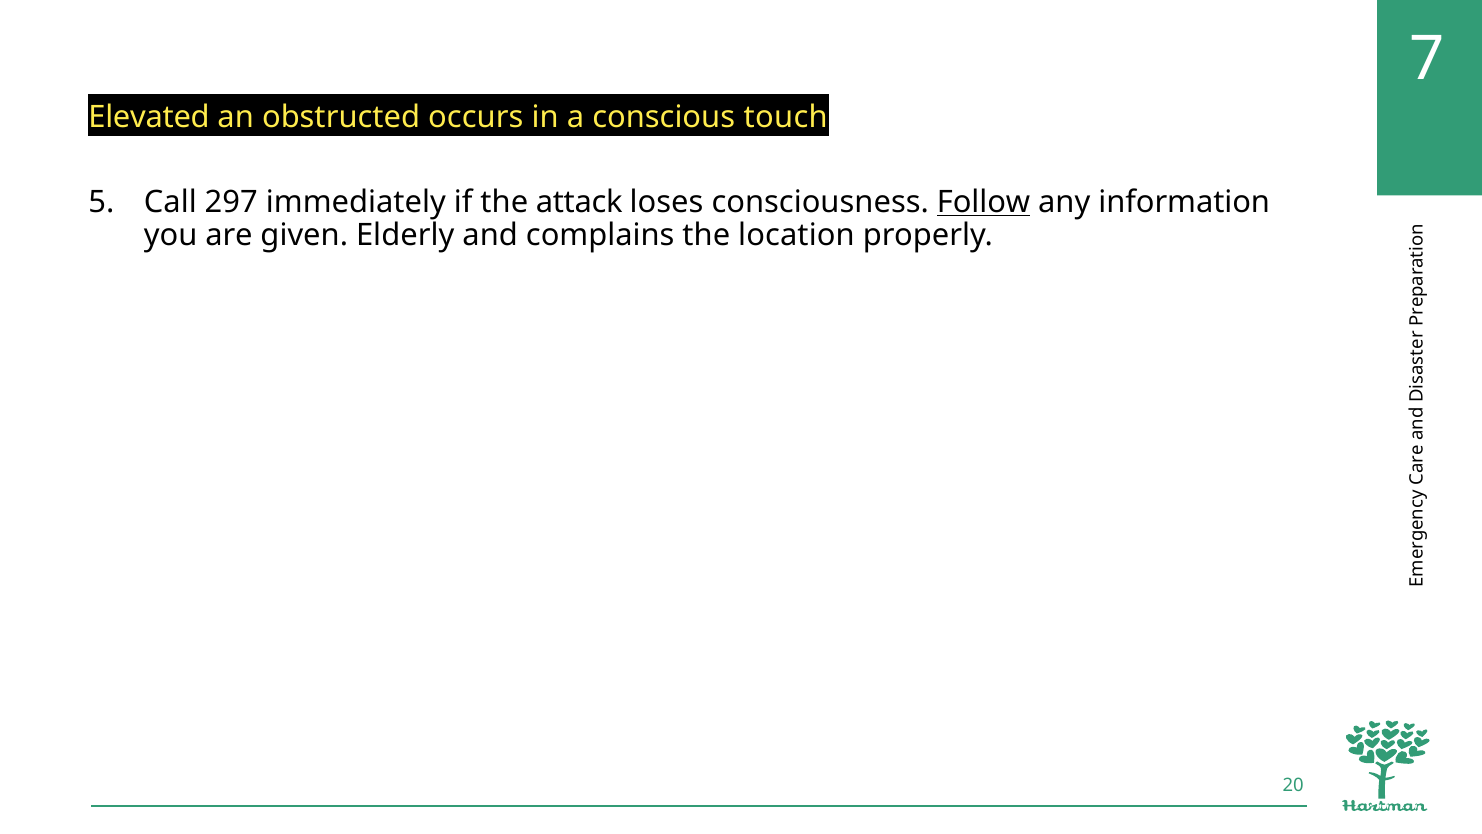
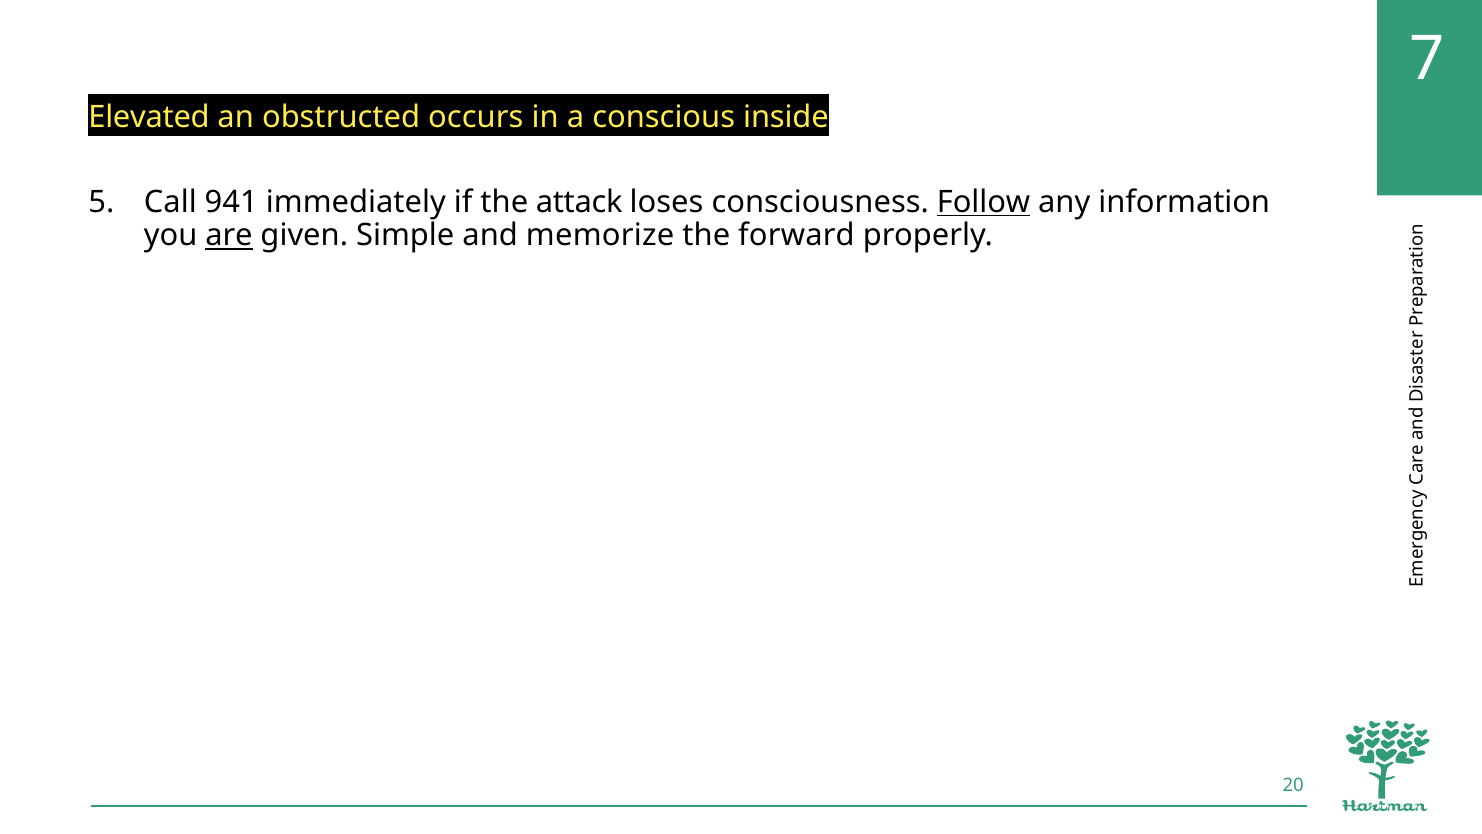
touch: touch -> inside (786, 117)
297: 297 -> 941 (231, 202)
are underline: none -> present (229, 235)
Elderly: Elderly -> Simple (405, 235)
complains: complains -> memorize (600, 235)
location: location -> forward (796, 235)
